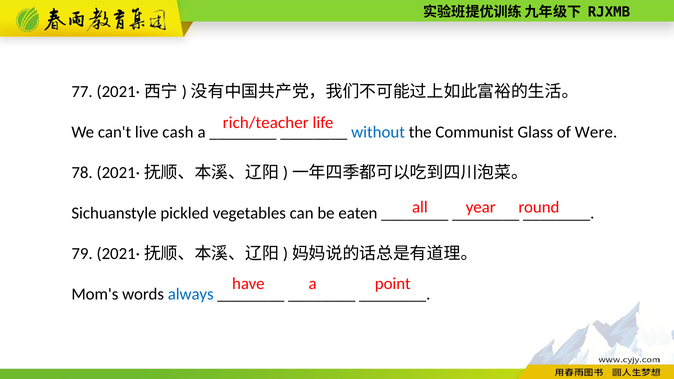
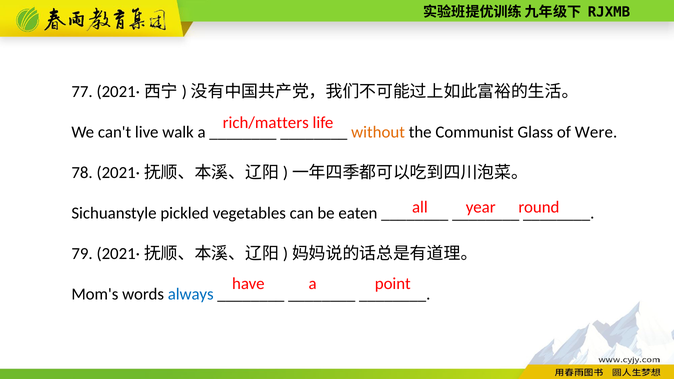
rich/teacher: rich/teacher -> rich/matters (266, 123)
cash: cash -> walk (178, 132)
without colour: blue -> orange (378, 132)
